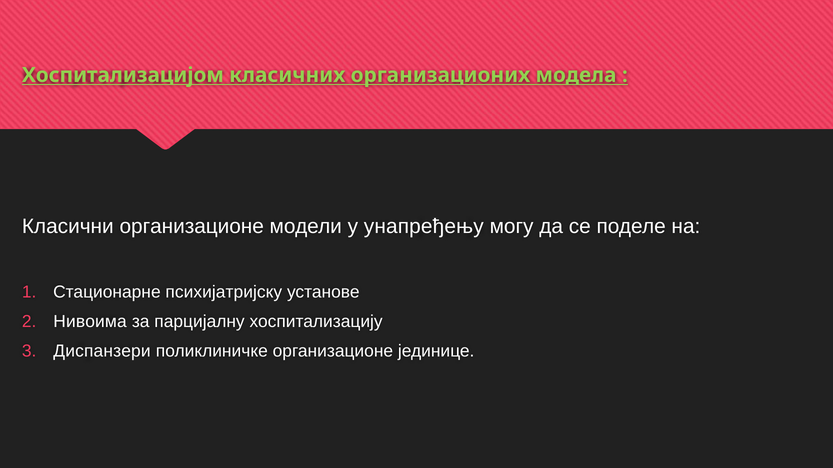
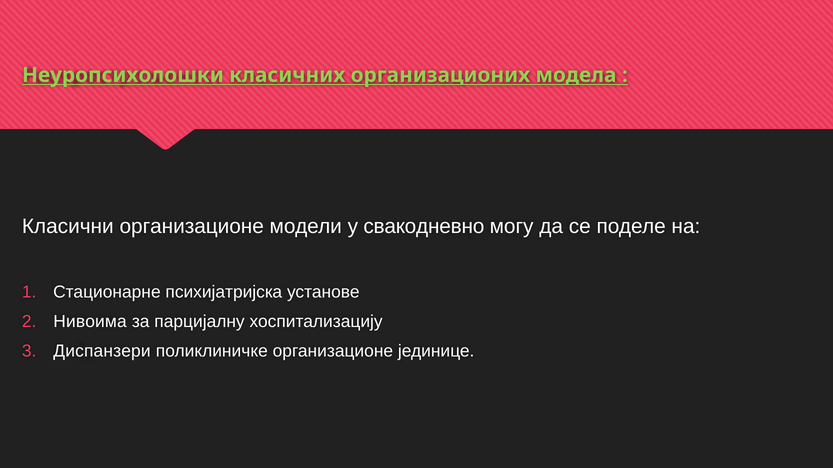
Хоспитализацијом: Хоспитализацијом -> Неуропсихолошки (123, 75)
унапређењу: унапређењу -> свакодневно (424, 227)
психијатријску: психијатријску -> психијатријска (224, 292)
